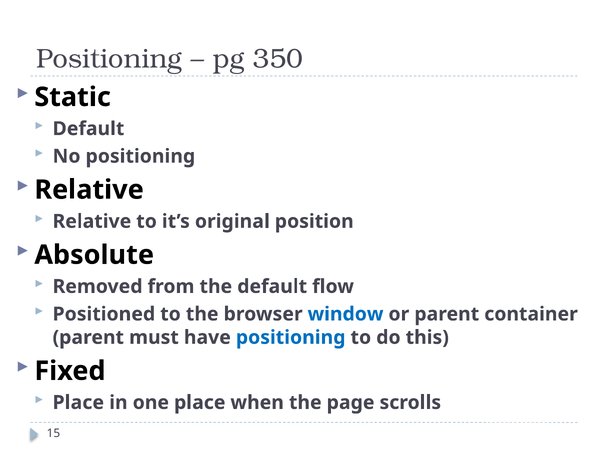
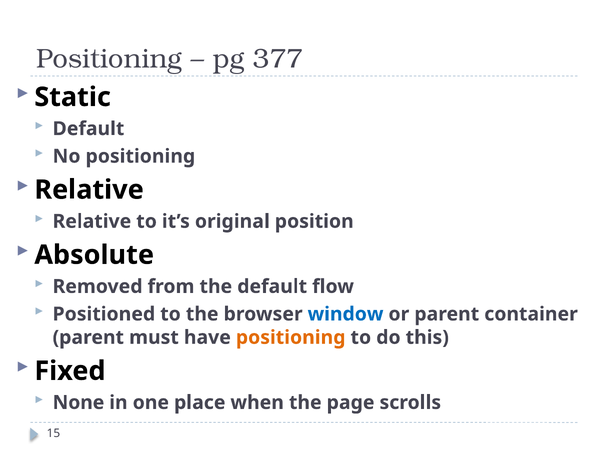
350: 350 -> 377 (278, 59)
positioning colour: blue -> orange (291, 337)
Place: Place -> None (78, 403)
